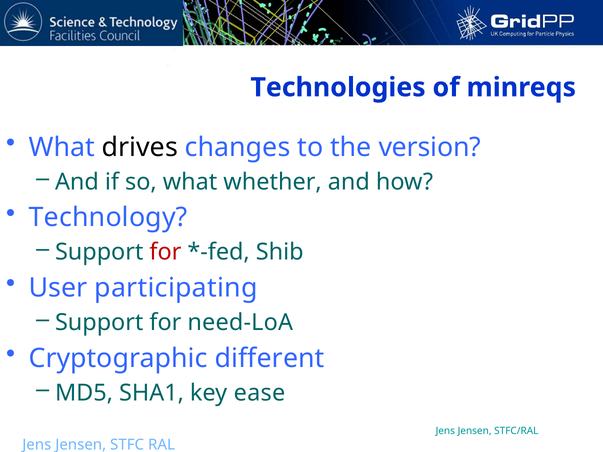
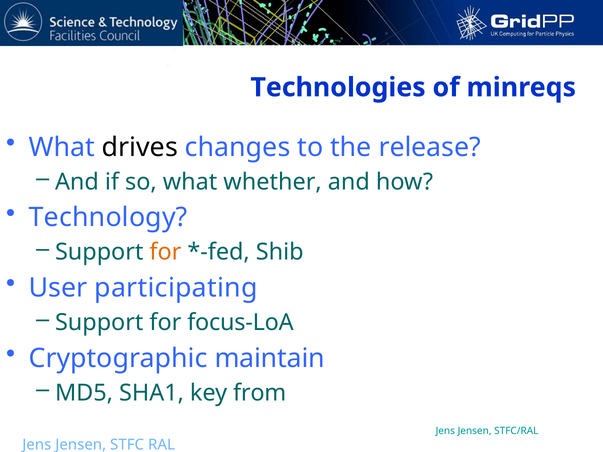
version: version -> release (430, 147)
for colour: red -> orange (165, 252)
need-LoA: need-LoA -> focus-LoA (240, 323)
different: different -> maintain (270, 359)
ease: ease -> from (260, 393)
